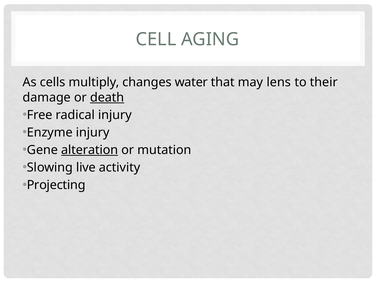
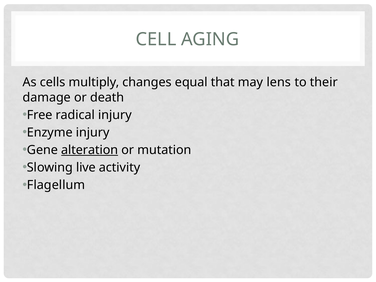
water: water -> equal (191, 82)
death underline: present -> none (107, 97)
Projecting: Projecting -> Flagellum (56, 185)
